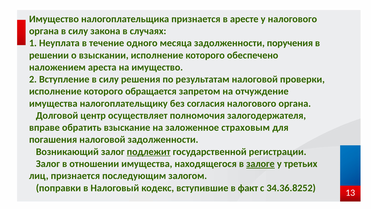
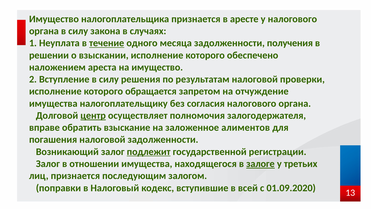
течение underline: none -> present (107, 43)
поручения: поручения -> получения (290, 43)
центр underline: none -> present (93, 115)
страховым: страховым -> алиментов (246, 127)
факт: факт -> всей (248, 188)
34.36.8252: 34.36.8252 -> 01.09.2020 (291, 188)
